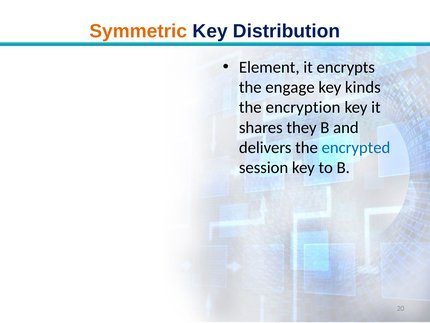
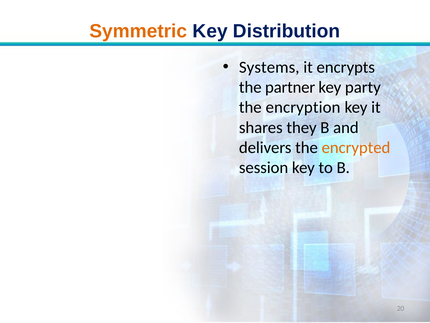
Element: Element -> Systems (269, 67)
engage: engage -> partner (290, 87)
kinds: kinds -> party (363, 87)
encrypted colour: blue -> orange (356, 147)
